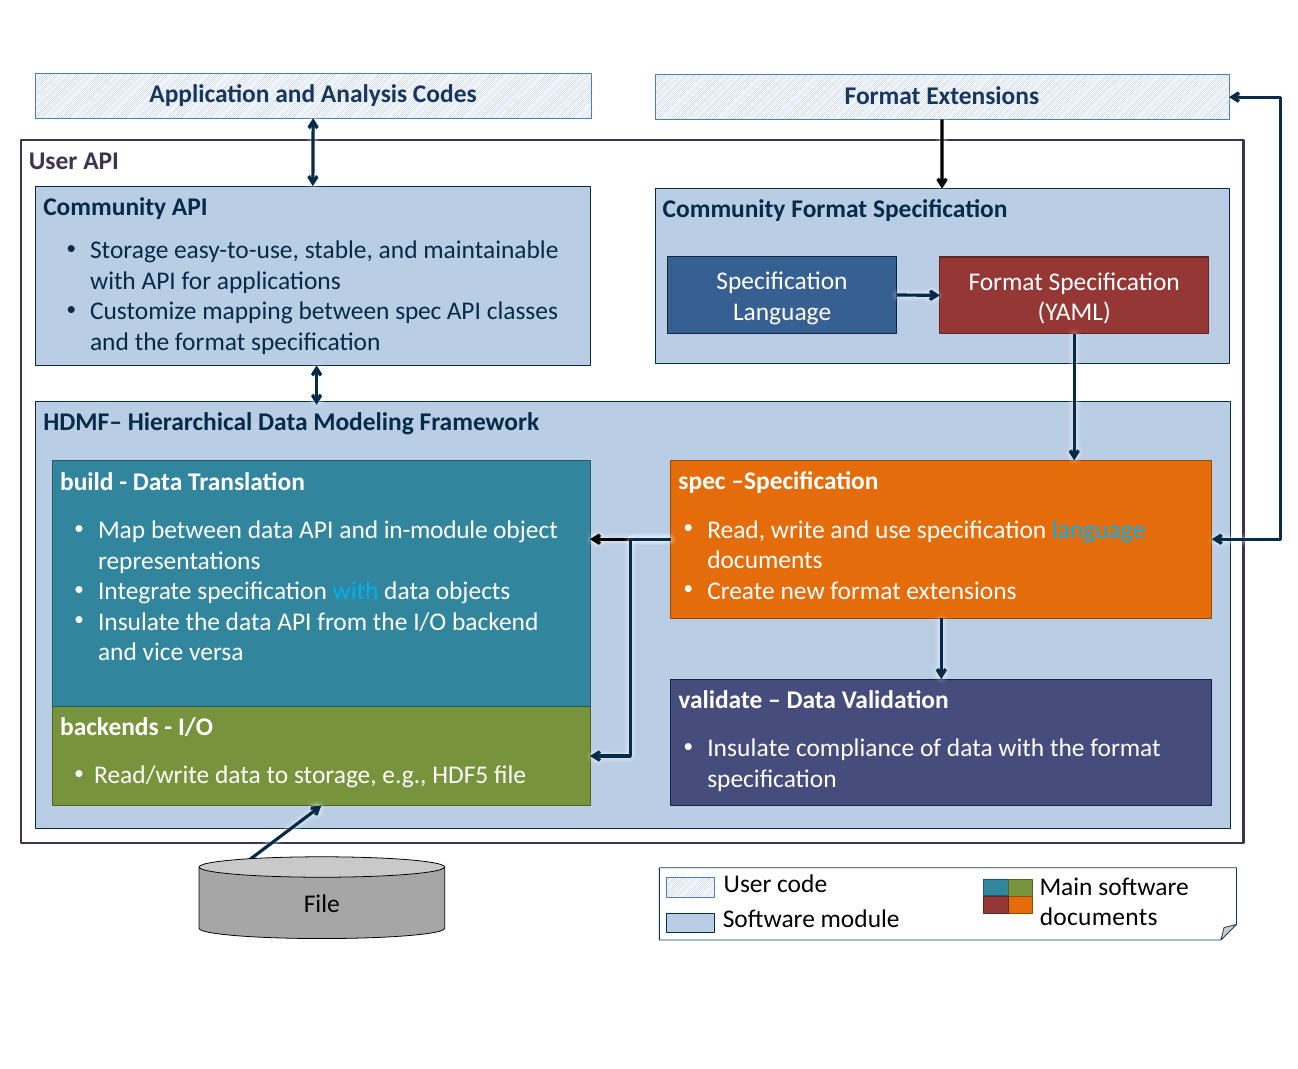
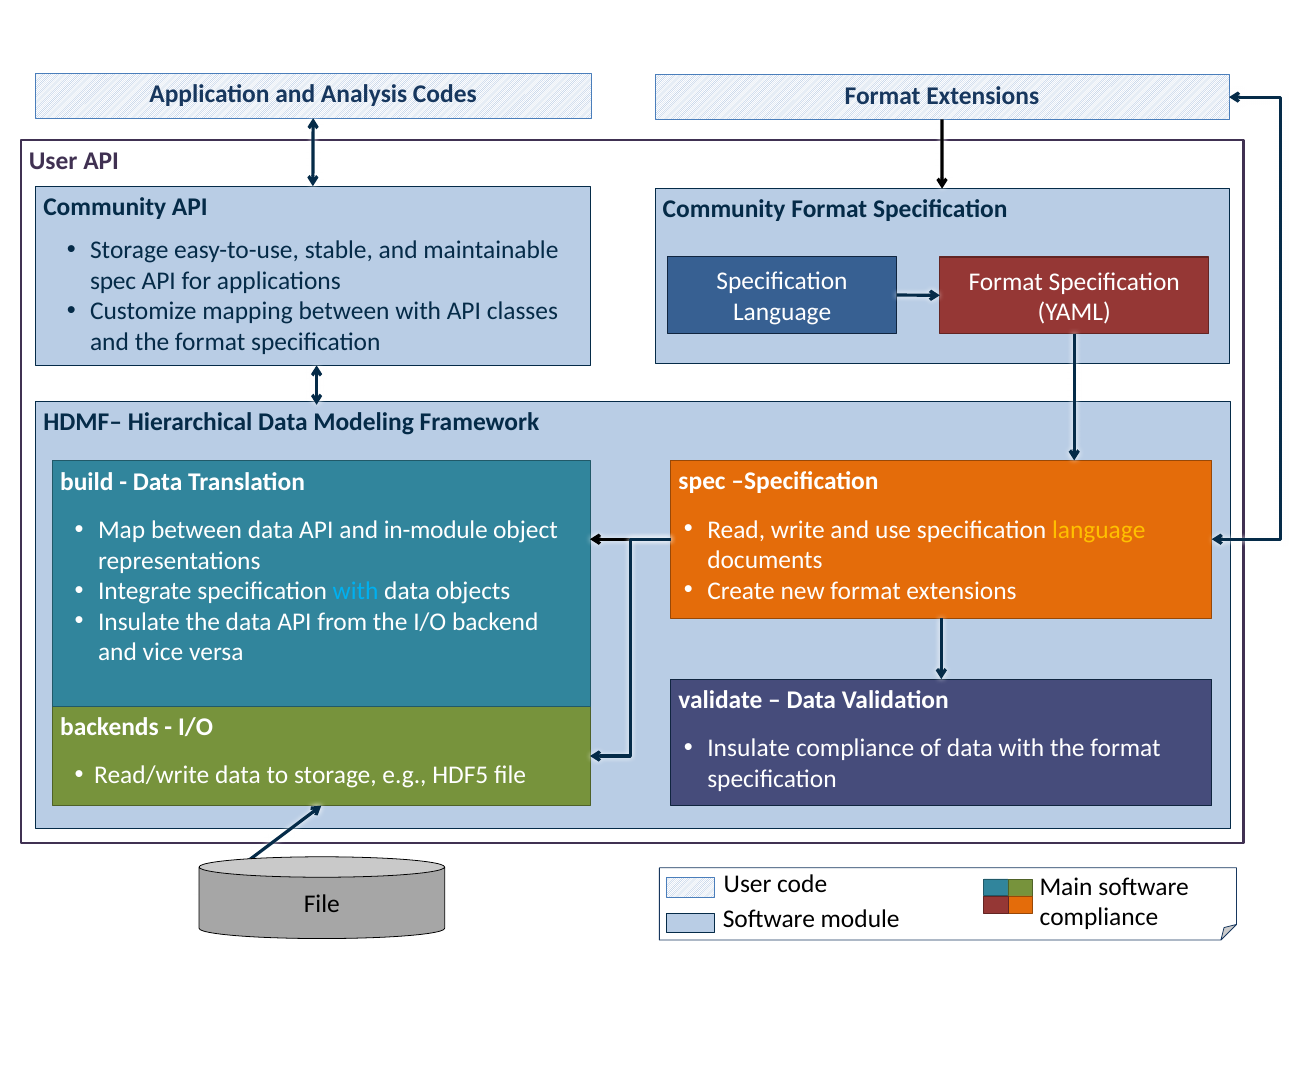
with: with -> spec (113, 281)
between spec: spec -> with (418, 311)
language colour: light blue -> yellow (1099, 530)
documents: documents -> compliance (1099, 917)
